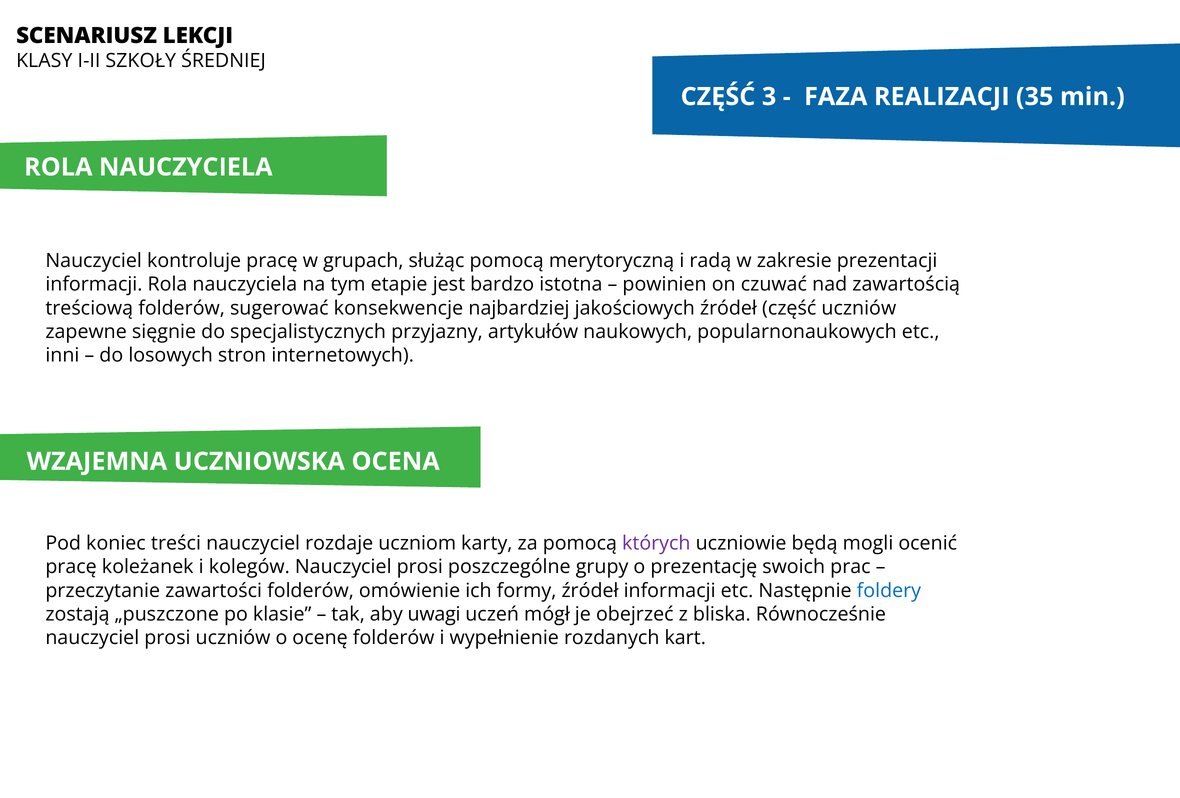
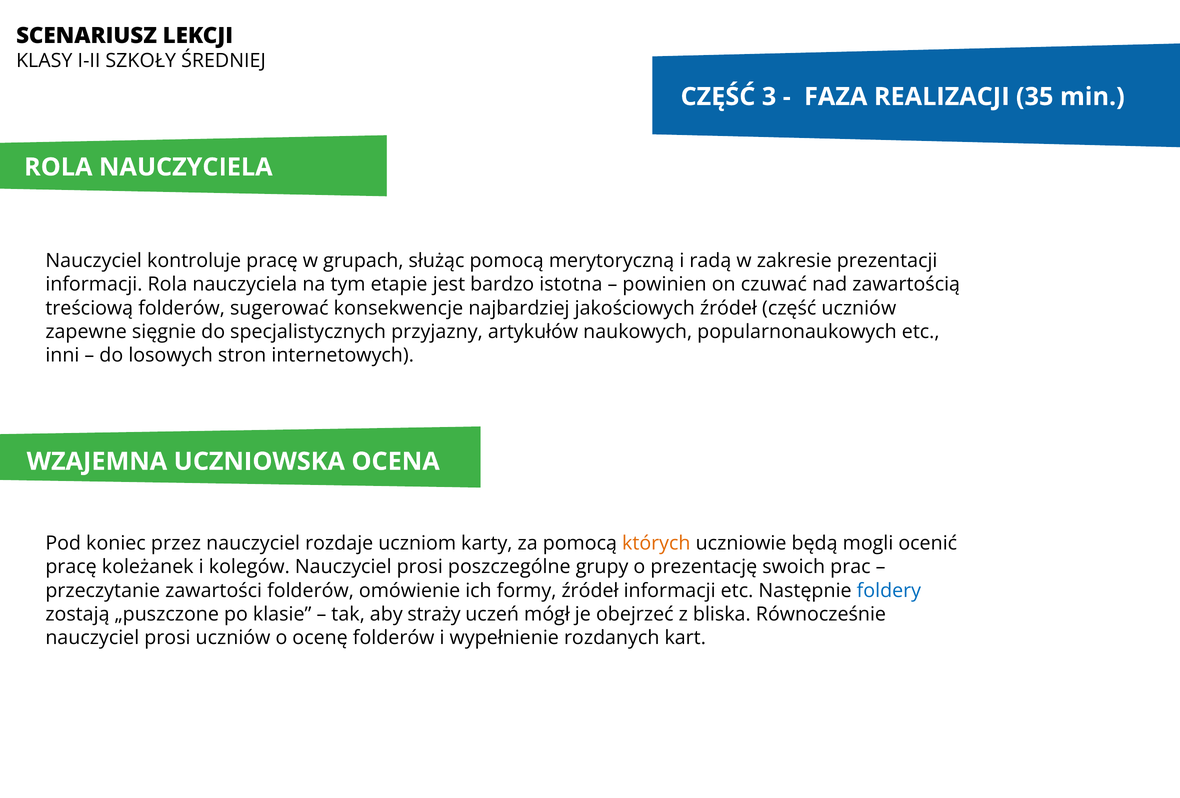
treści: treści -> przez (176, 544)
których colour: purple -> orange (656, 544)
uwagi: uwagi -> straży (434, 615)
